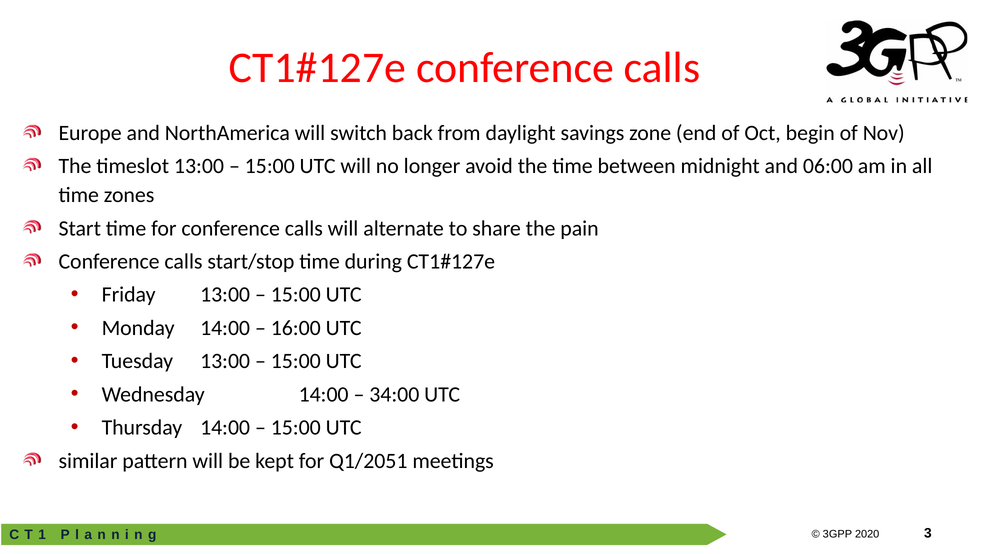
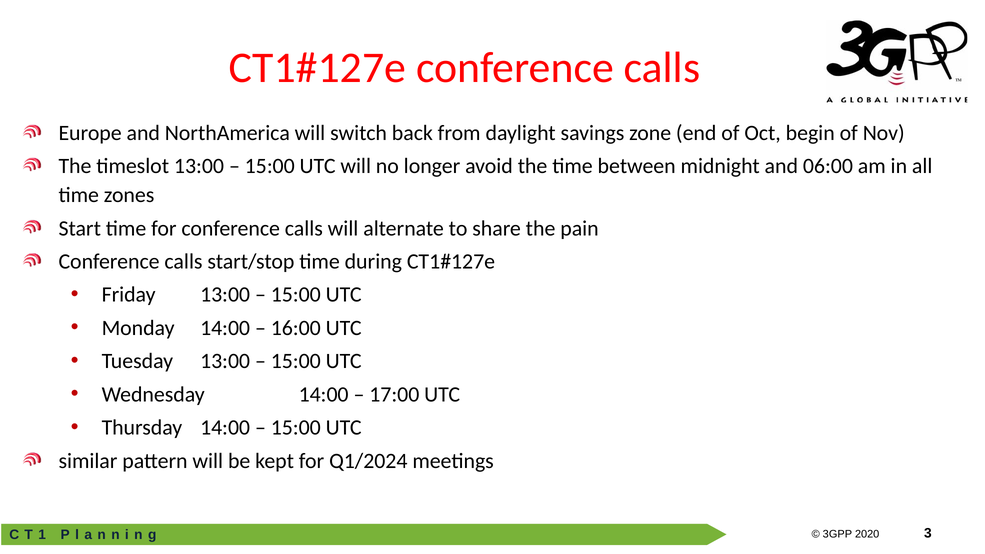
34:00: 34:00 -> 17:00 (394, 394)
Q1/2051: Q1/2051 -> Q1/2024 (368, 461)
